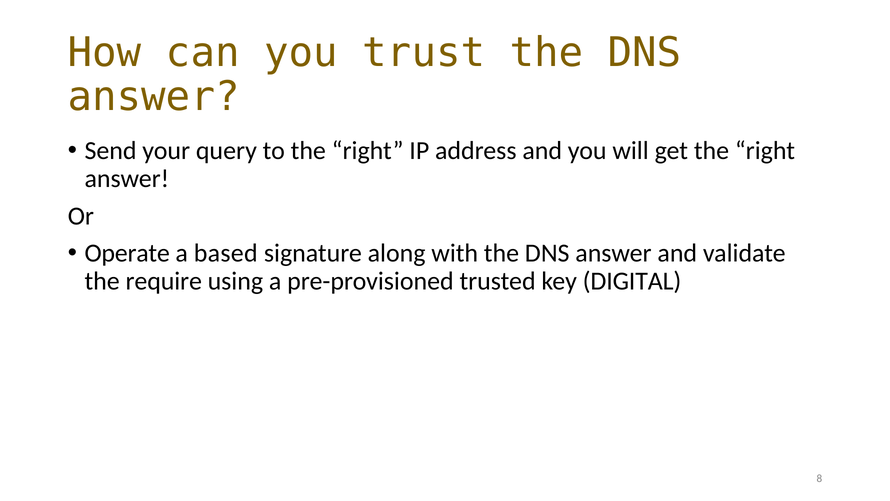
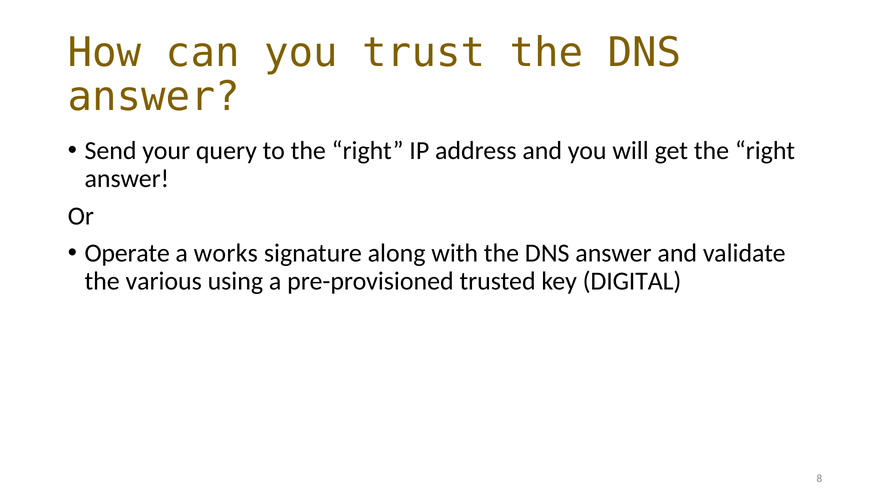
based: based -> works (226, 253)
require: require -> various (164, 281)
